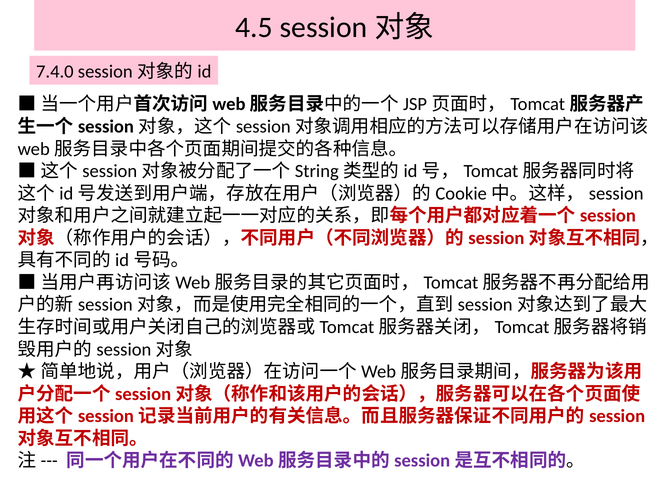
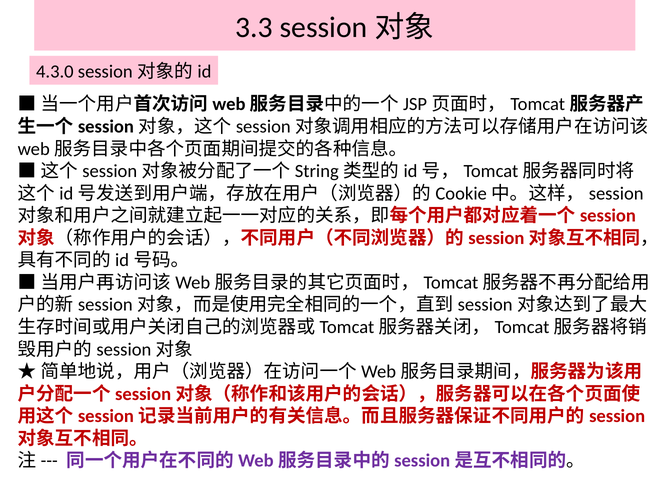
4.5: 4.5 -> 3.3 (254, 27)
7.4.0: 7.4.0 -> 4.3.0 (55, 72)
